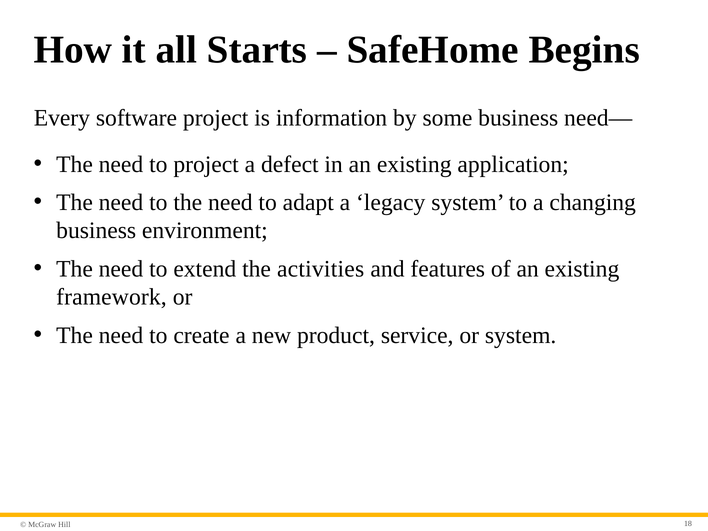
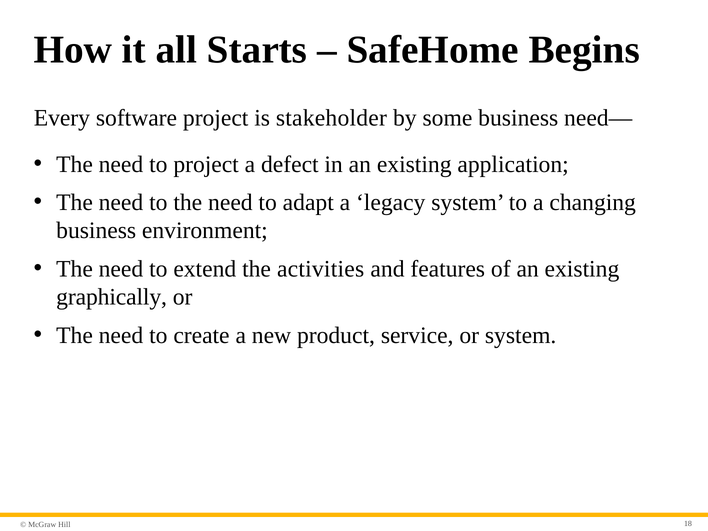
information: information -> stakeholder (331, 118)
framework: framework -> graphically (112, 297)
